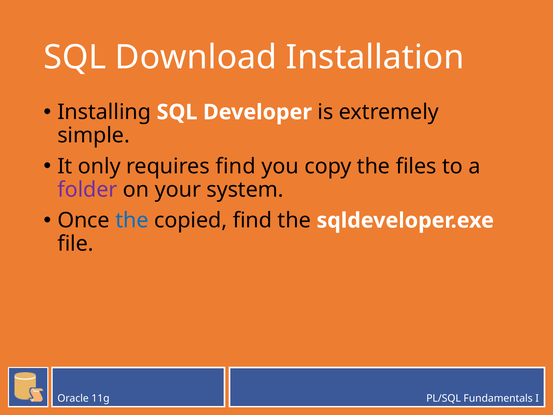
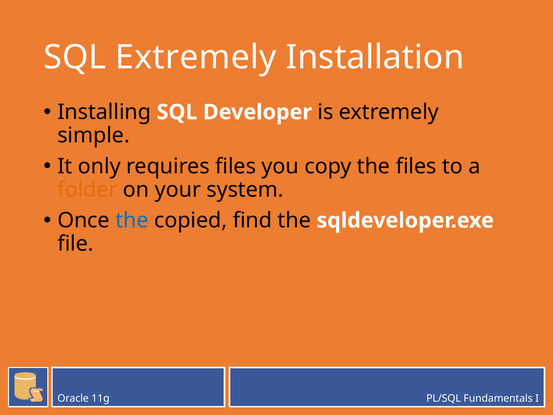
SQL Download: Download -> Extremely (196, 57)
requires find: find -> files (236, 166)
folder colour: purple -> orange (87, 189)
